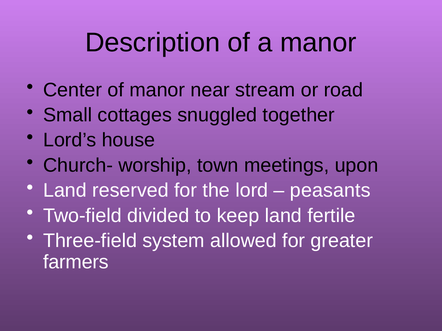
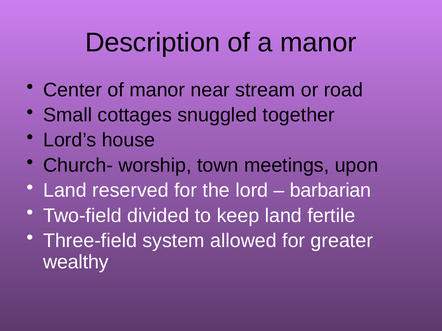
peasants: peasants -> barbarian (330, 191)
farmers: farmers -> wealthy (76, 262)
